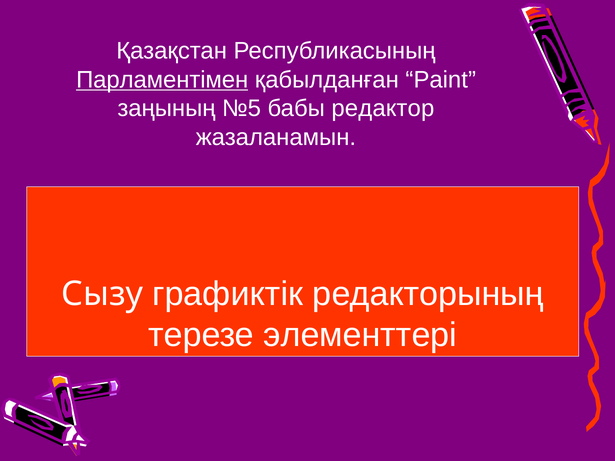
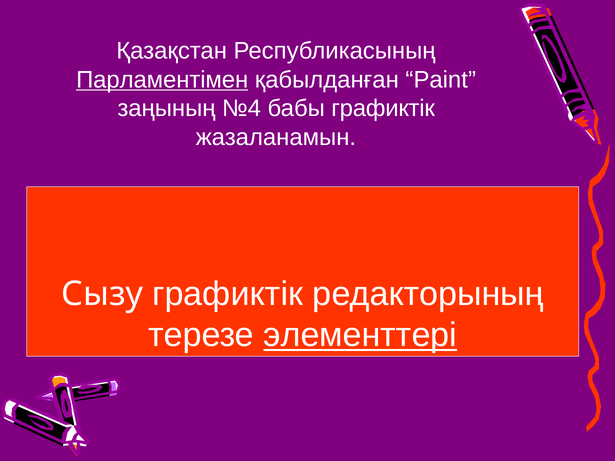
№5: №5 -> №4 (242, 108)
бабы редактор: редактор -> графиктік (383, 108)
элементтері underline: none -> present (360, 335)
